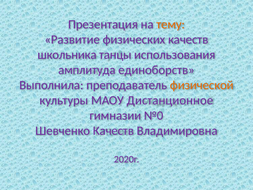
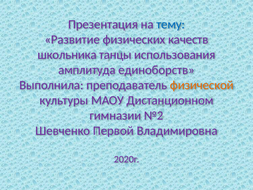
тему colour: orange -> blue (171, 24)
Дистанционное: Дистанционное -> Дистанционном (170, 100)
№0: №0 -> №2 (154, 115)
Шевченко Качеств: Качеств -> Первой (113, 131)
